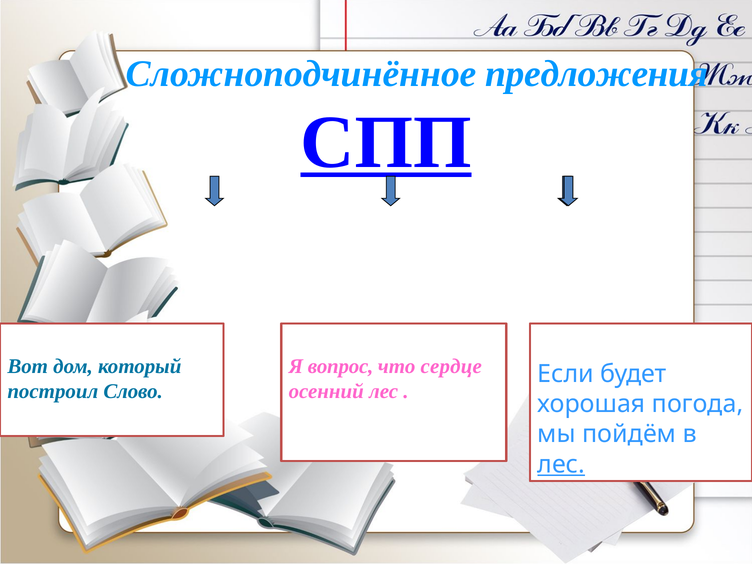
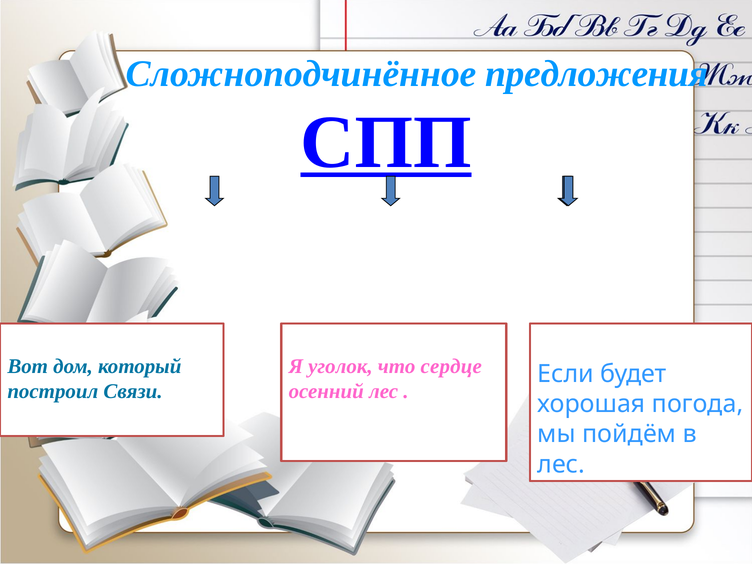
вопрос: вопрос -> уголок (340, 366)
Слово: Слово -> Связи (133, 391)
лес underline: present -> none (561, 464)
